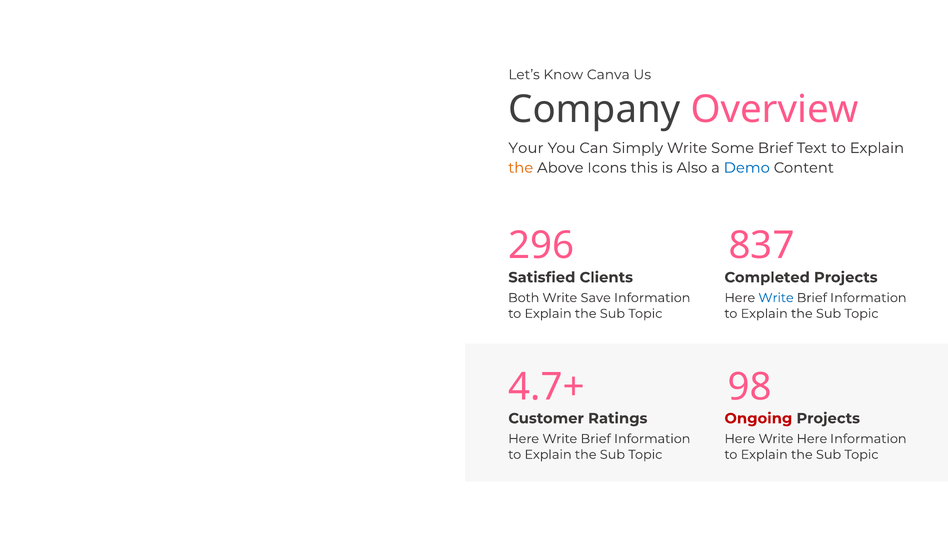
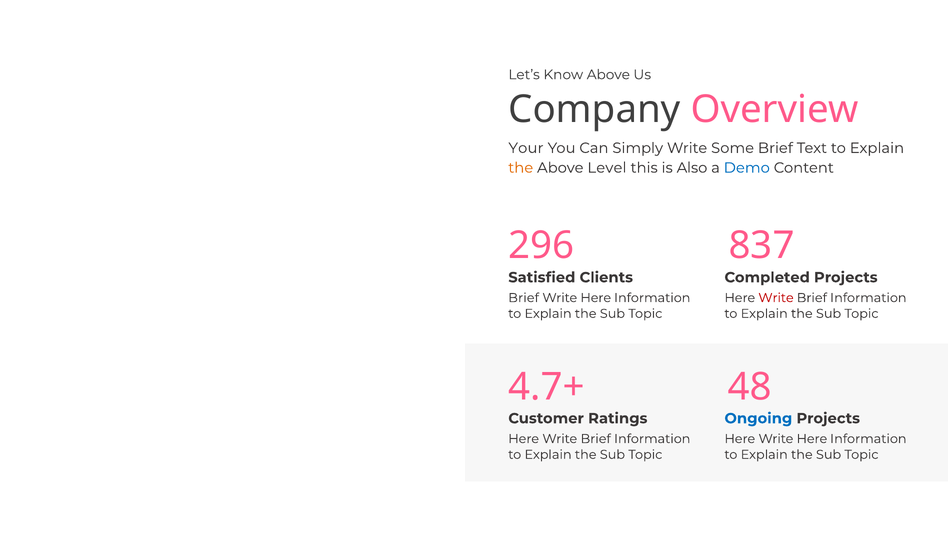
Know Canva: Canva -> Above (608, 75)
Icons: Icons -> Level (607, 168)
Both: Both -> Brief (524, 298)
Save: Save -> Here (596, 298)
Write colour: blue -> red (776, 298)
98: 98 -> 48 (750, 387)
Ongoing colour: red -> blue (758, 419)
